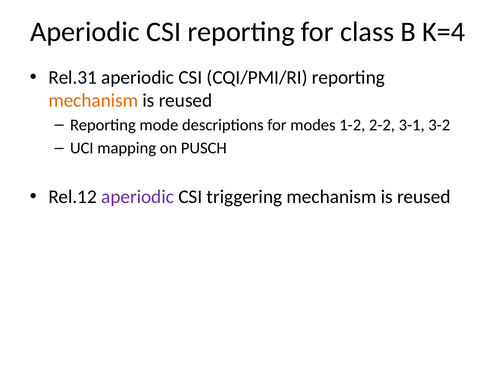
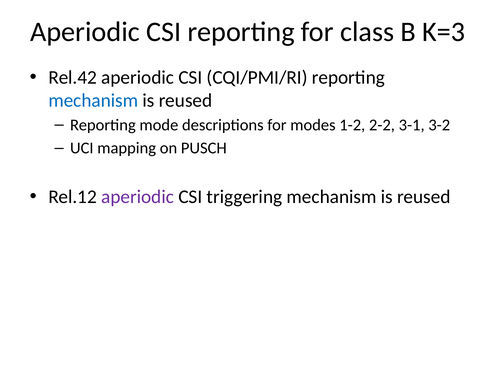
K=4: K=4 -> K=3 (444, 32)
Rel.31: Rel.31 -> Rel.42 (73, 77)
mechanism colour: orange -> blue (93, 100)
